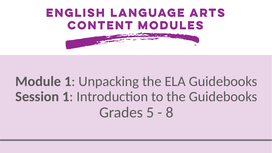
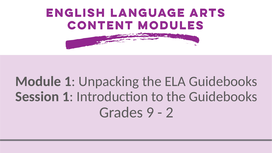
5: 5 -> 9 (150, 113)
8: 8 -> 2 (170, 113)
